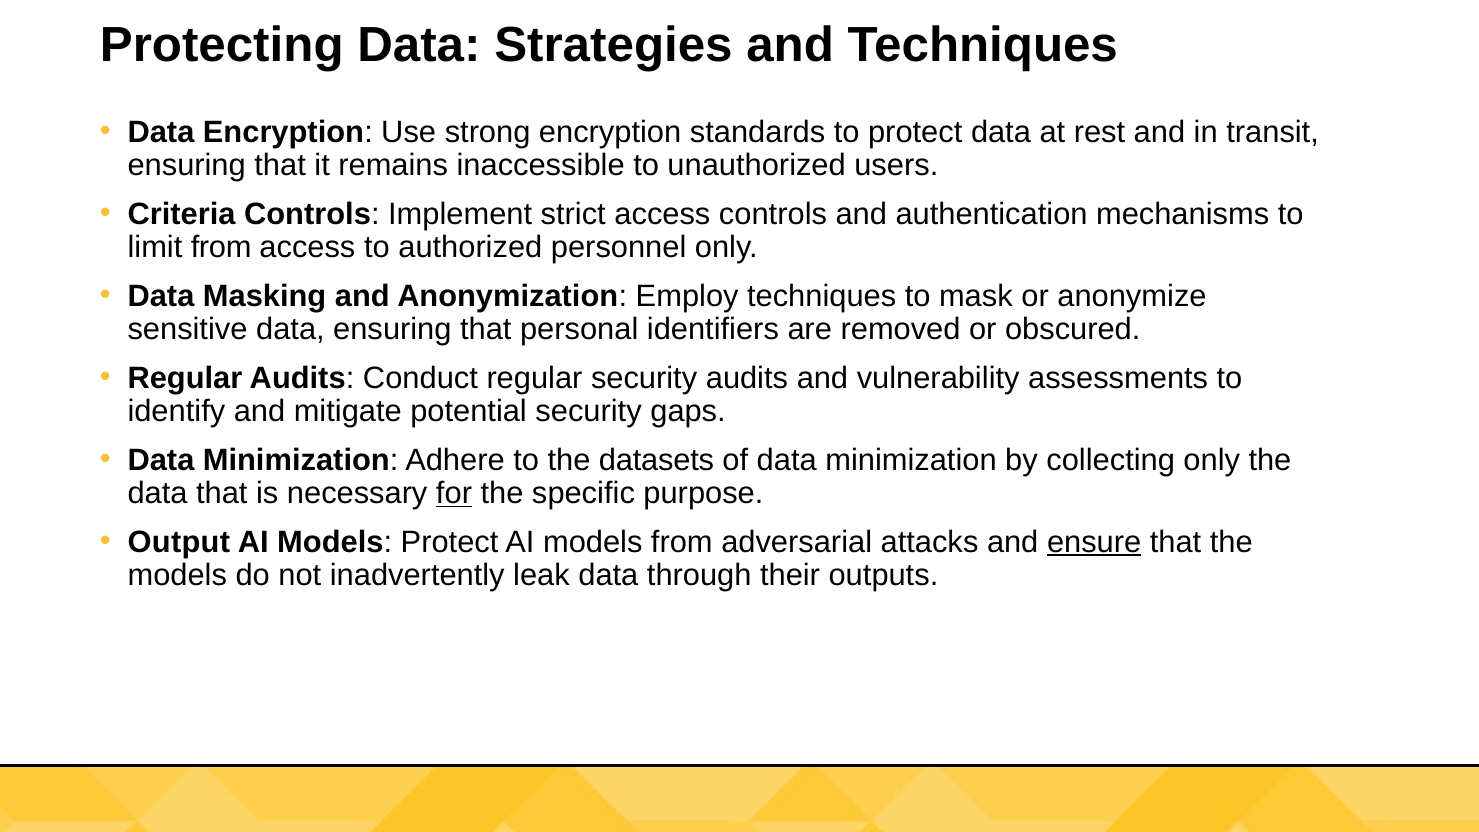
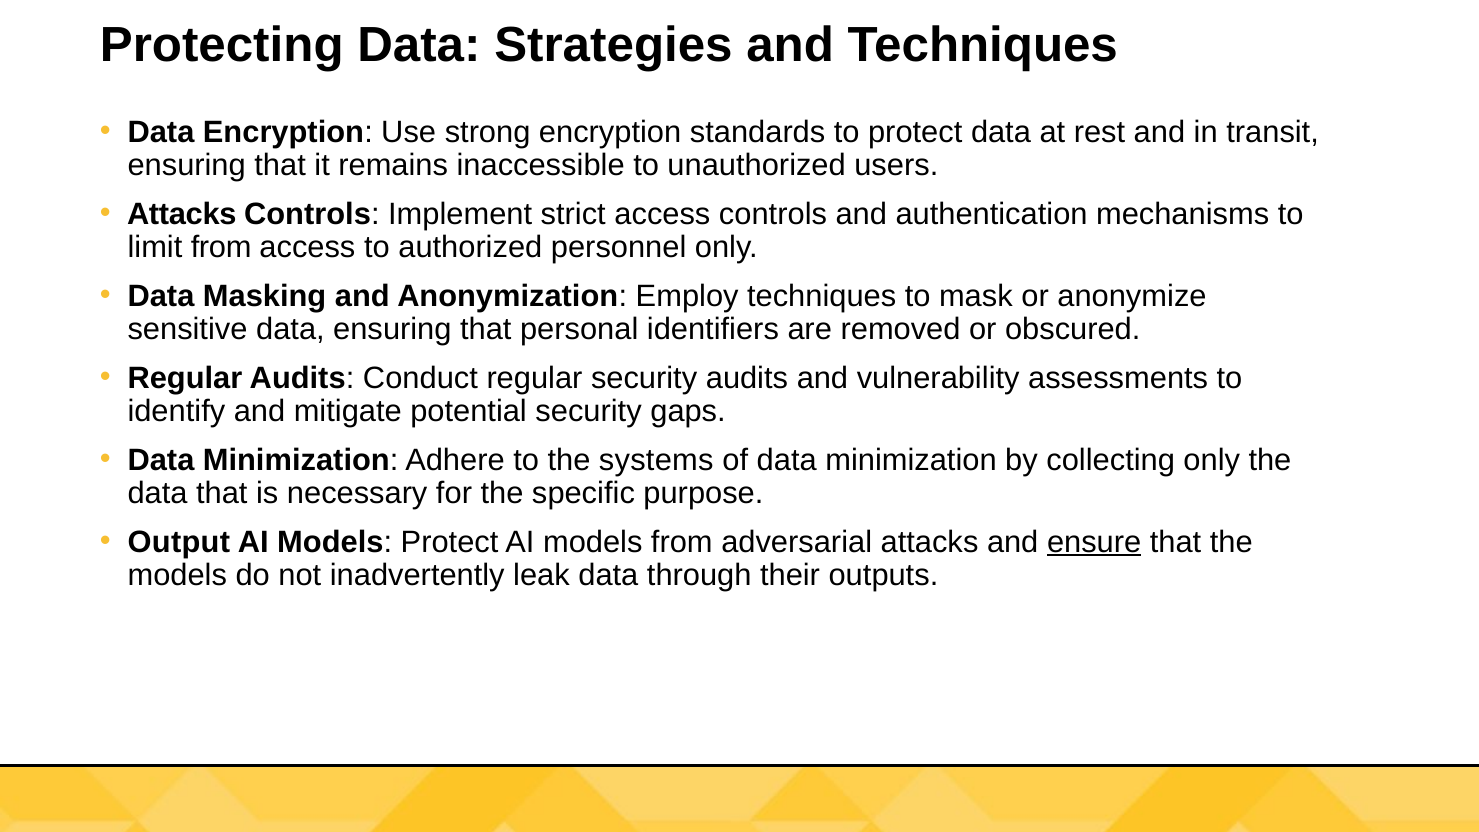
Criteria: Criteria -> Attacks (182, 214)
datasets: datasets -> systems (656, 460)
for underline: present -> none (454, 493)
